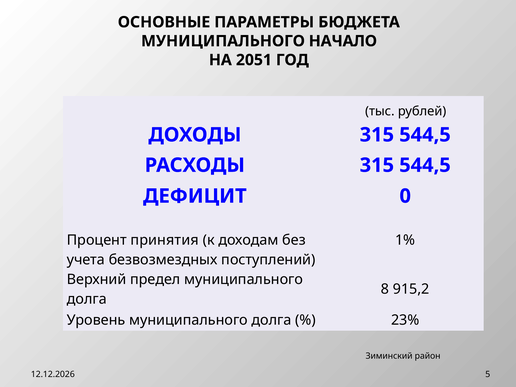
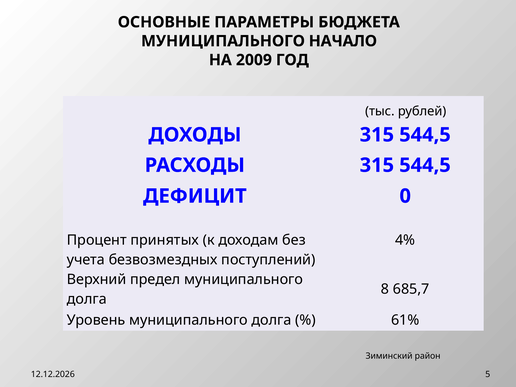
2051: 2051 -> 2009 (254, 60)
принятия: принятия -> принятых (165, 240)
1%: 1% -> 4% (405, 240)
915,2: 915,2 -> 685,7 (411, 289)
23%: 23% -> 61% (405, 320)
